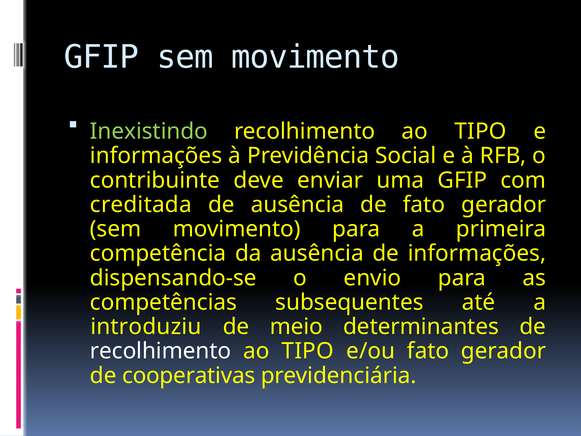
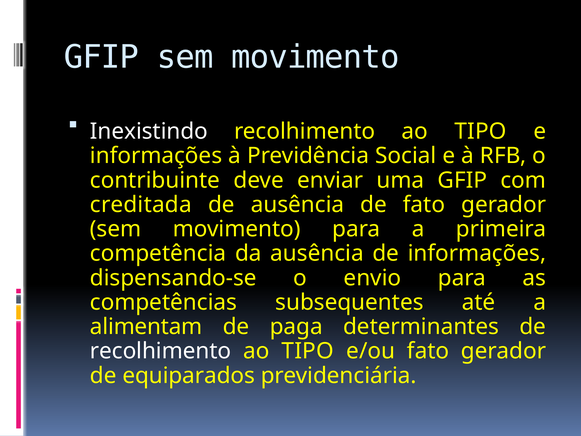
Inexistindo colour: light green -> white (149, 131)
introduziu: introduziu -> alimentam (146, 327)
meio: meio -> paga (296, 327)
cooperativas: cooperativas -> equiparados (189, 375)
